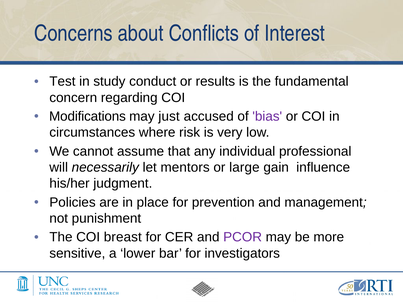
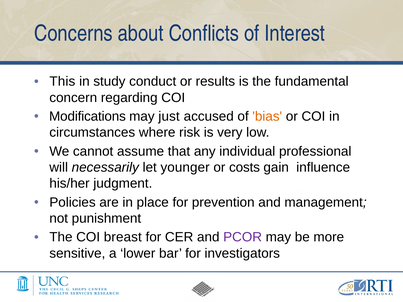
Test: Test -> This (62, 82)
bias colour: purple -> orange (267, 116)
mentors: mentors -> younger (185, 168)
large: large -> costs (245, 168)
